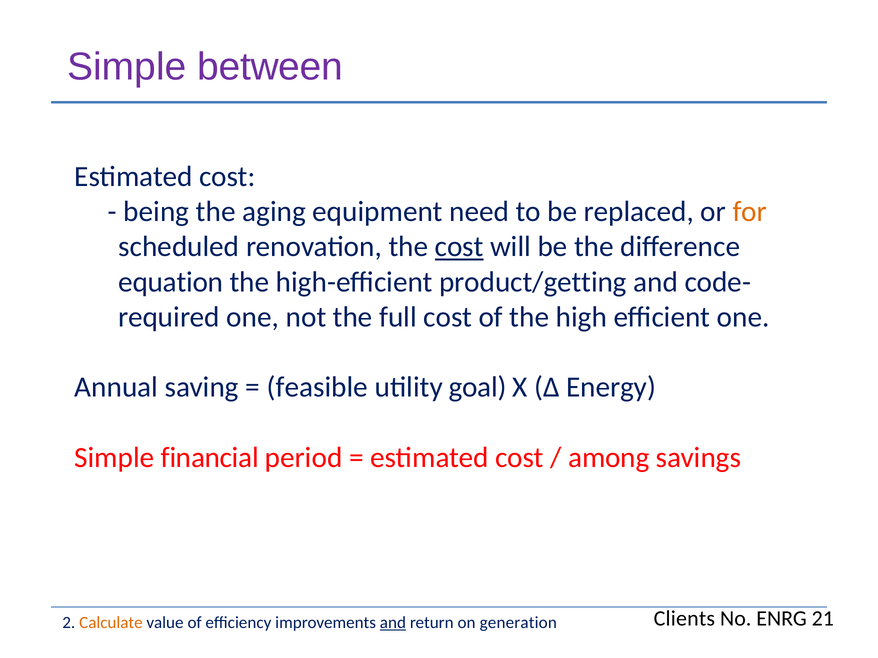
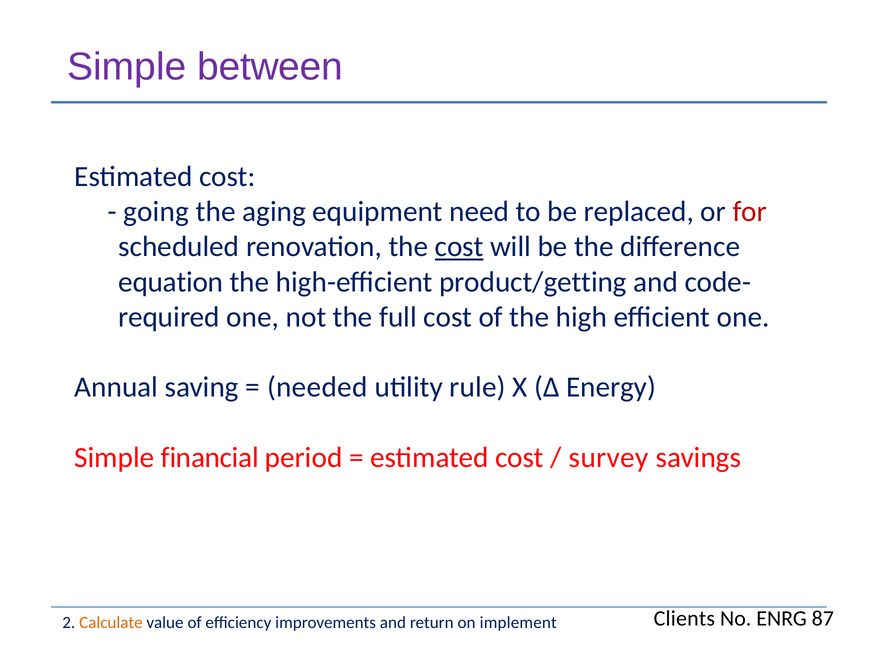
being: being -> going (156, 212)
for colour: orange -> red (750, 212)
feasible: feasible -> needed (317, 388)
goal: goal -> rule (477, 388)
among: among -> survey (609, 458)
21: 21 -> 87 (823, 619)
and underline: present -> none (393, 623)
generation: generation -> implement (518, 623)
